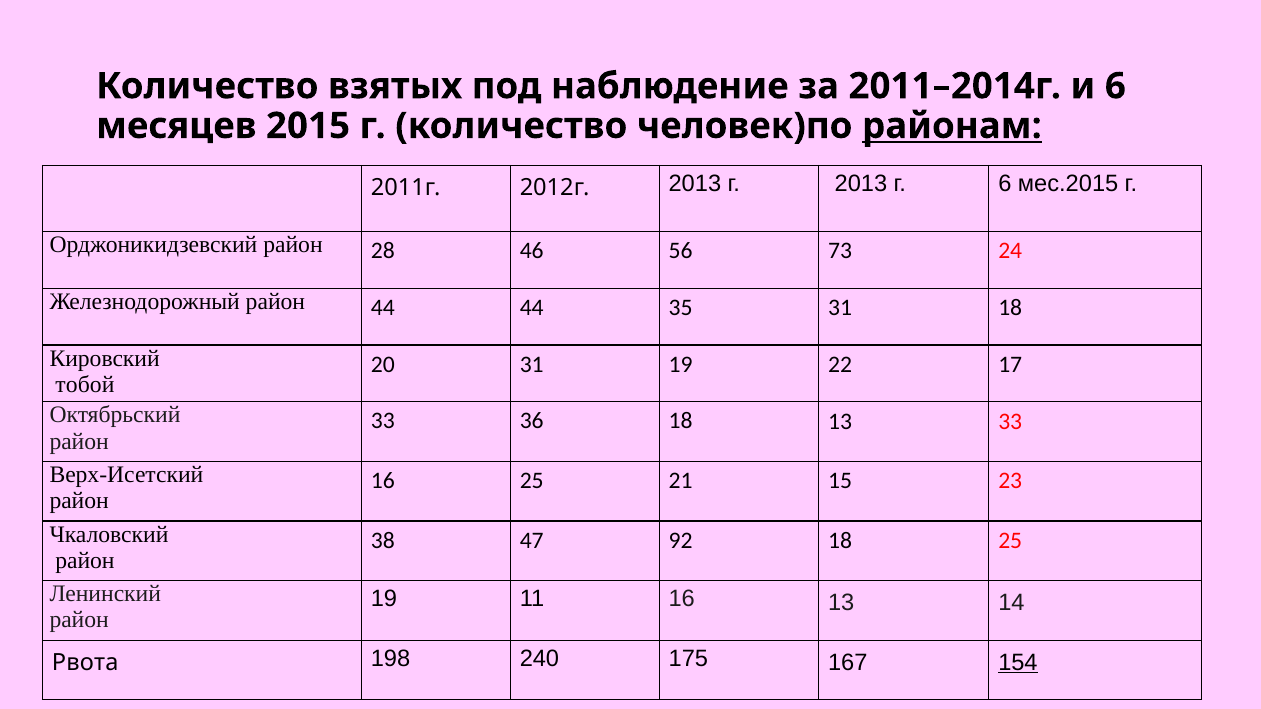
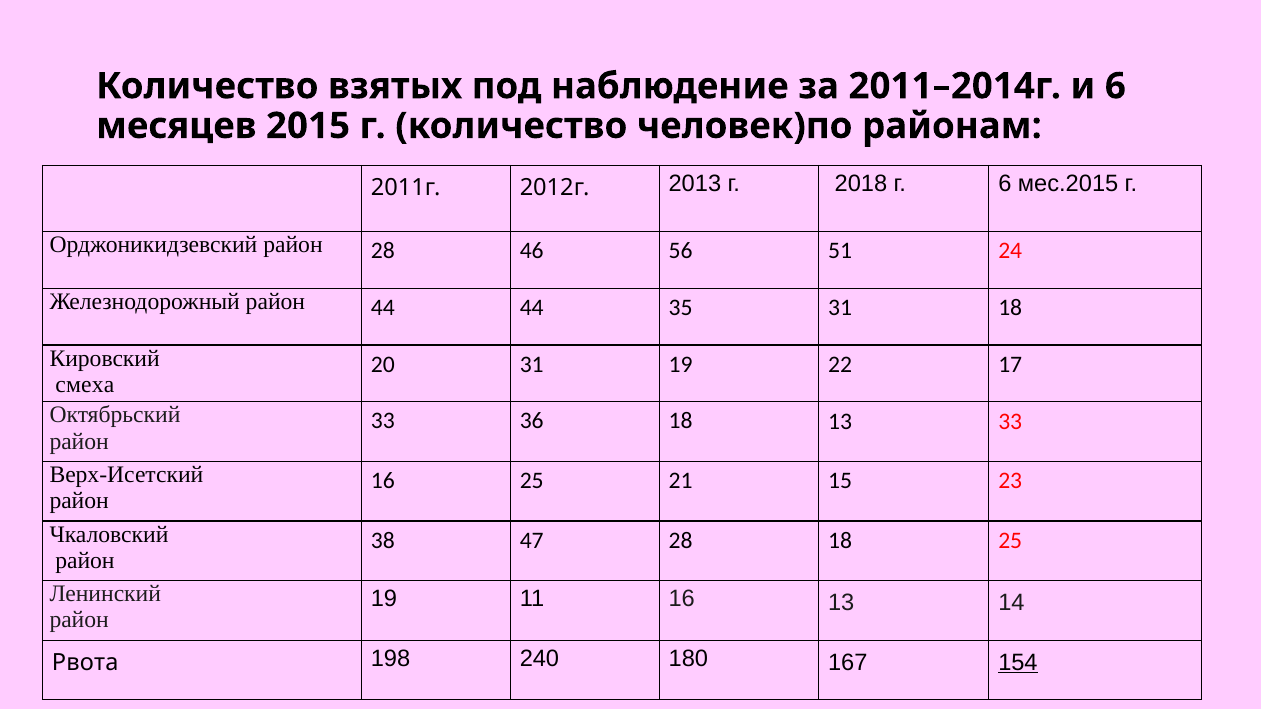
районам underline: present -> none (952, 126)
г 2013: 2013 -> 2018 (861, 184)
73: 73 -> 51 (840, 251)
тобой: тобой -> смеха (85, 385)
47 92: 92 -> 28 (681, 541)
175: 175 -> 180 (688, 659)
